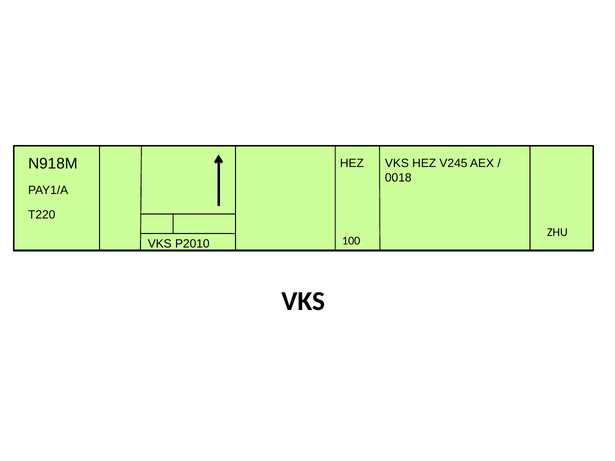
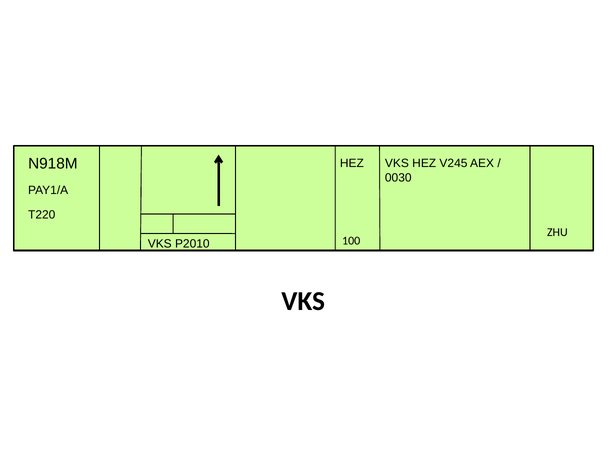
0018: 0018 -> 0030 (398, 178)
